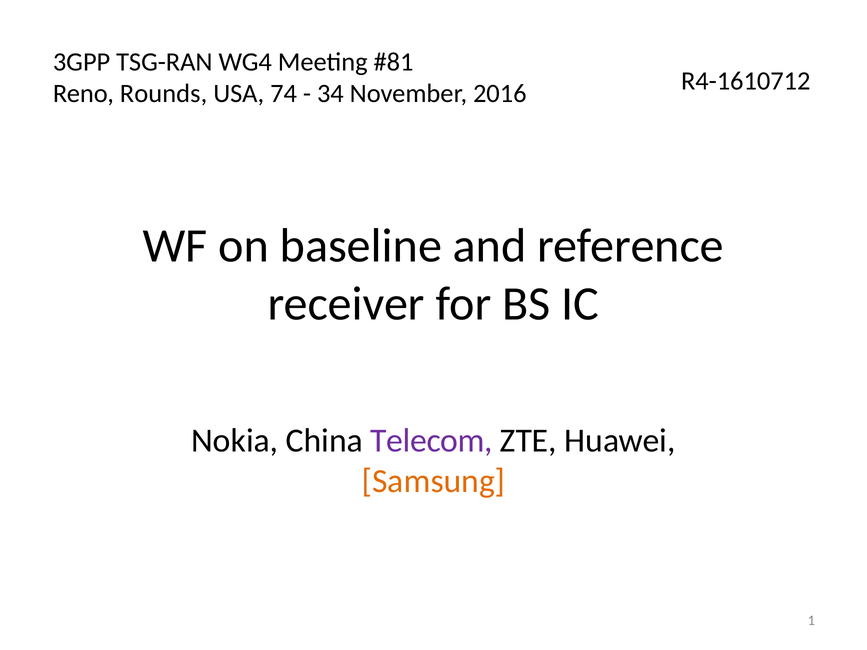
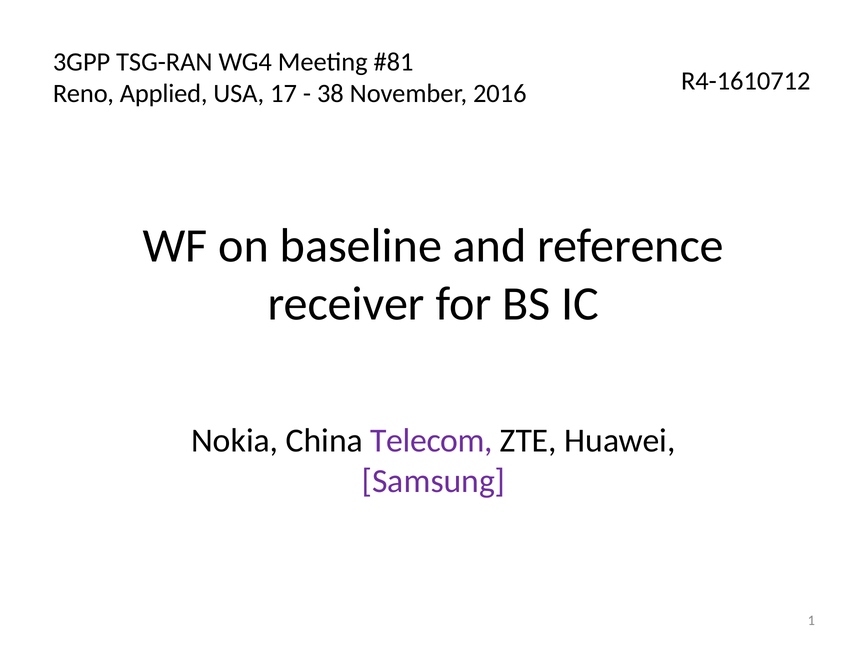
Rounds: Rounds -> Applied (164, 94)
74: 74 -> 17 (284, 94)
34: 34 -> 38 (330, 94)
Samsung colour: orange -> purple (433, 481)
